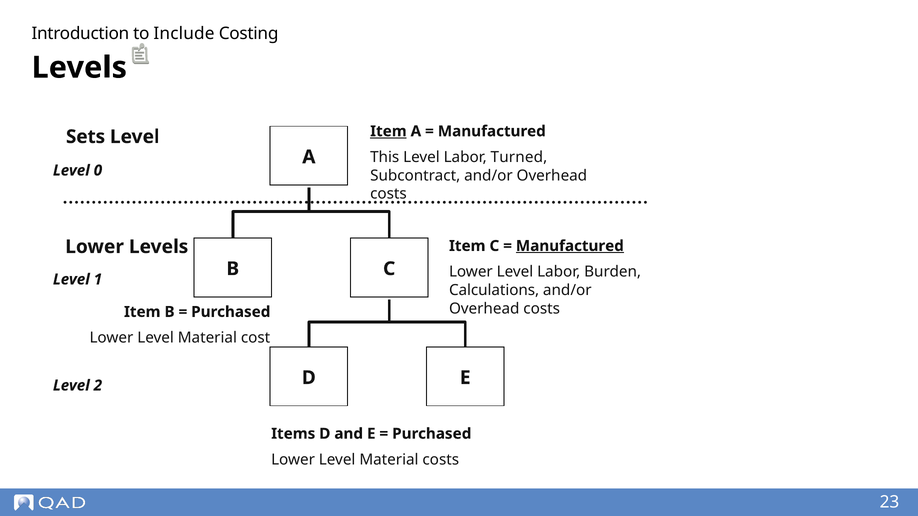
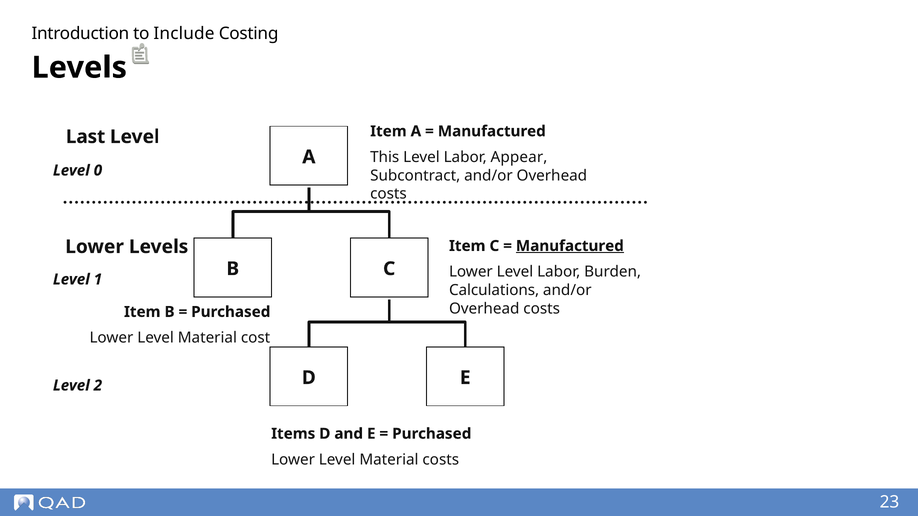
Item underline: present -> none (388, 131)
Sets: Sets -> Last (86, 137)
Turned: Turned -> Appear (519, 157)
